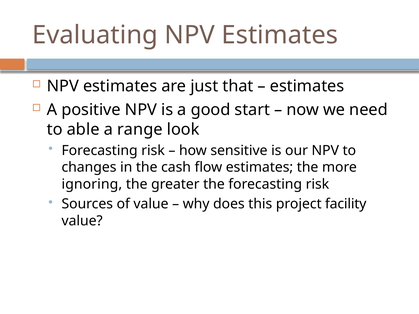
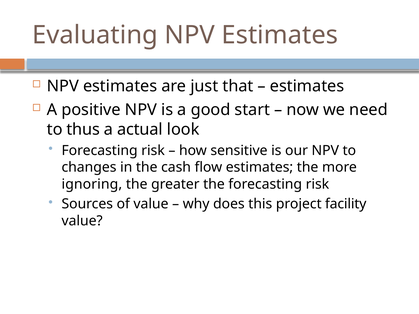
able: able -> thus (83, 130)
range: range -> actual (140, 130)
